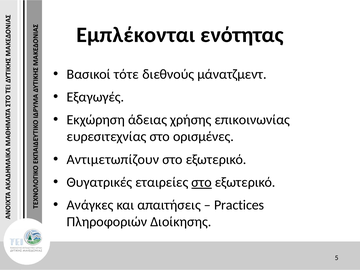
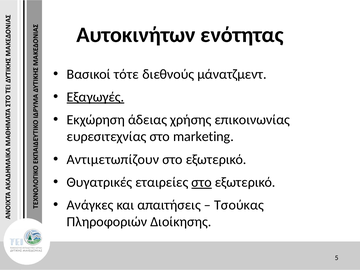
Εμπλέκονται: Εμπλέκονται -> Αυτοκινήτων (136, 35)
Εξαγωγές underline: none -> present (95, 97)
ορισμένες: ορισμένες -> marketing (203, 137)
Practices: Practices -> Τσούκας (239, 205)
